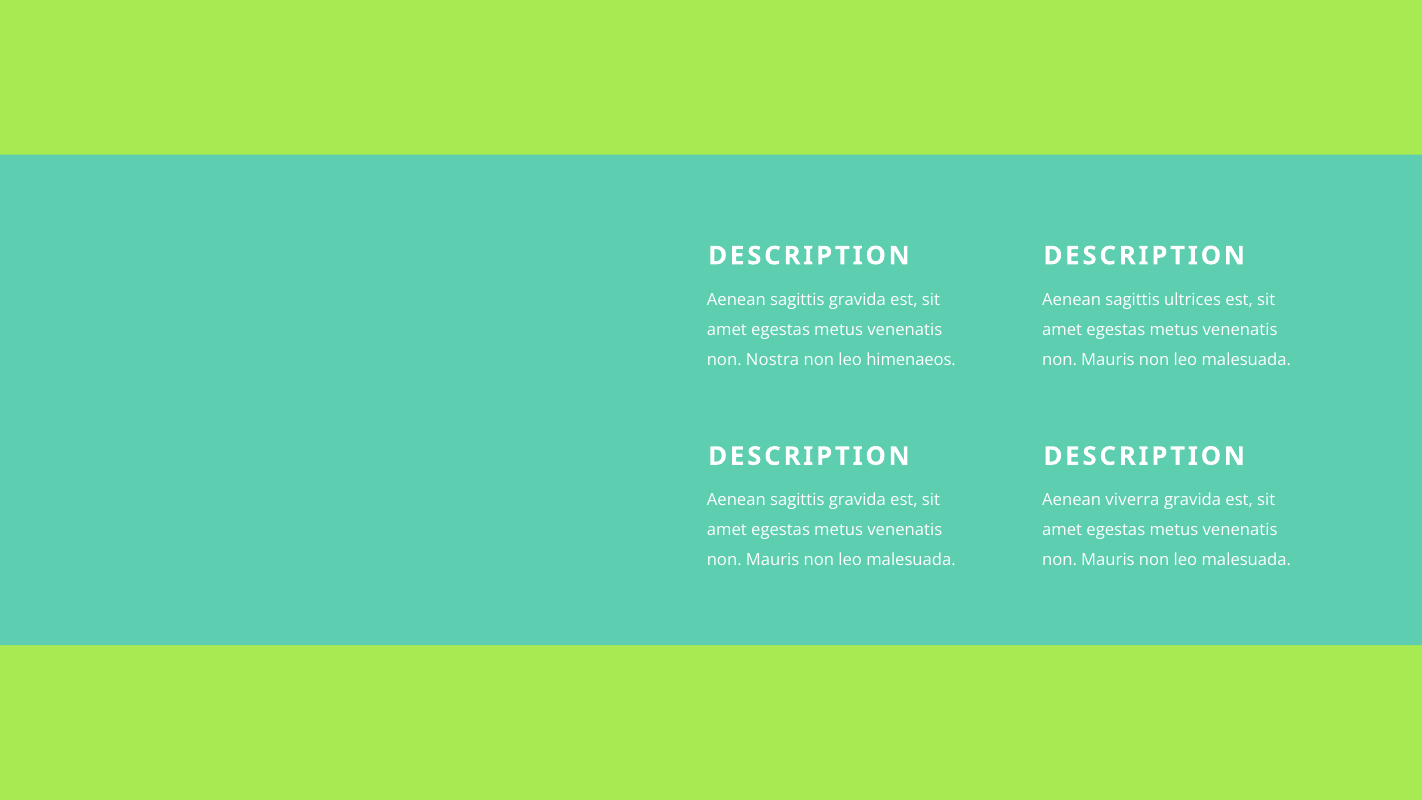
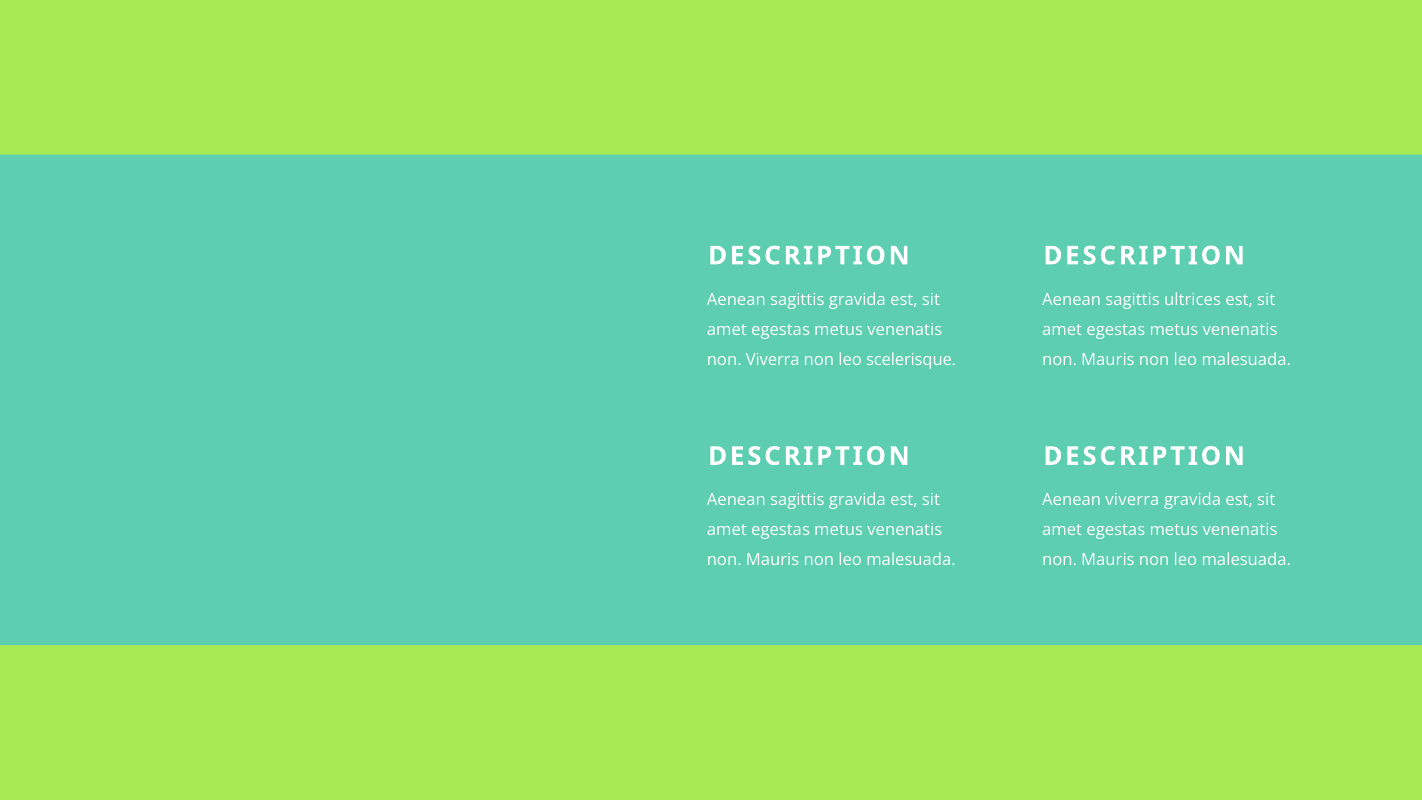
non Nostra: Nostra -> Viverra (773, 360)
himenaeos: himenaeos -> scelerisque (911, 360)
